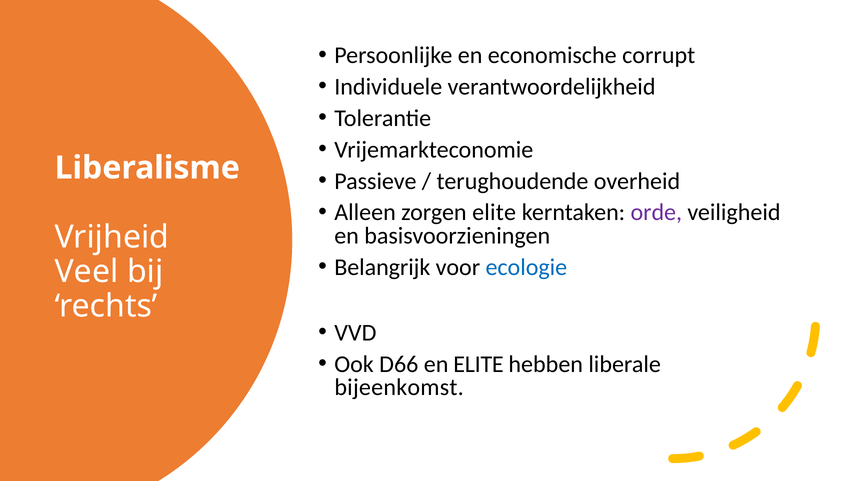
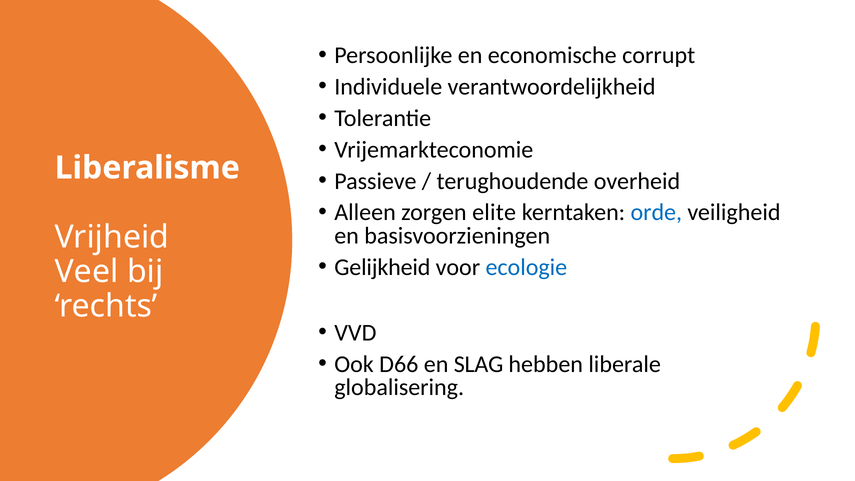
orde colour: purple -> blue (656, 212)
Belangrijk: Belangrijk -> Gelijkheid (382, 267)
en ELITE: ELITE -> SLAG (479, 364)
bijeenkomst: bijeenkomst -> globalisering (399, 387)
